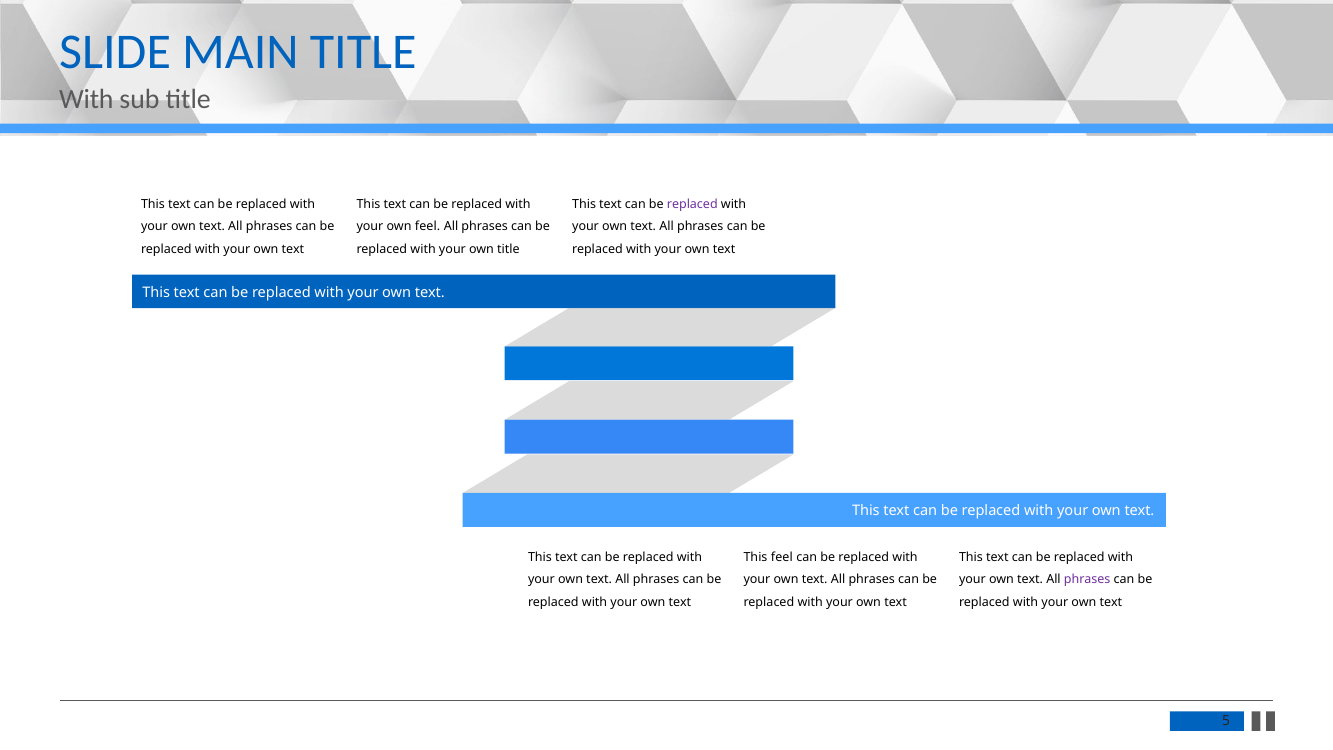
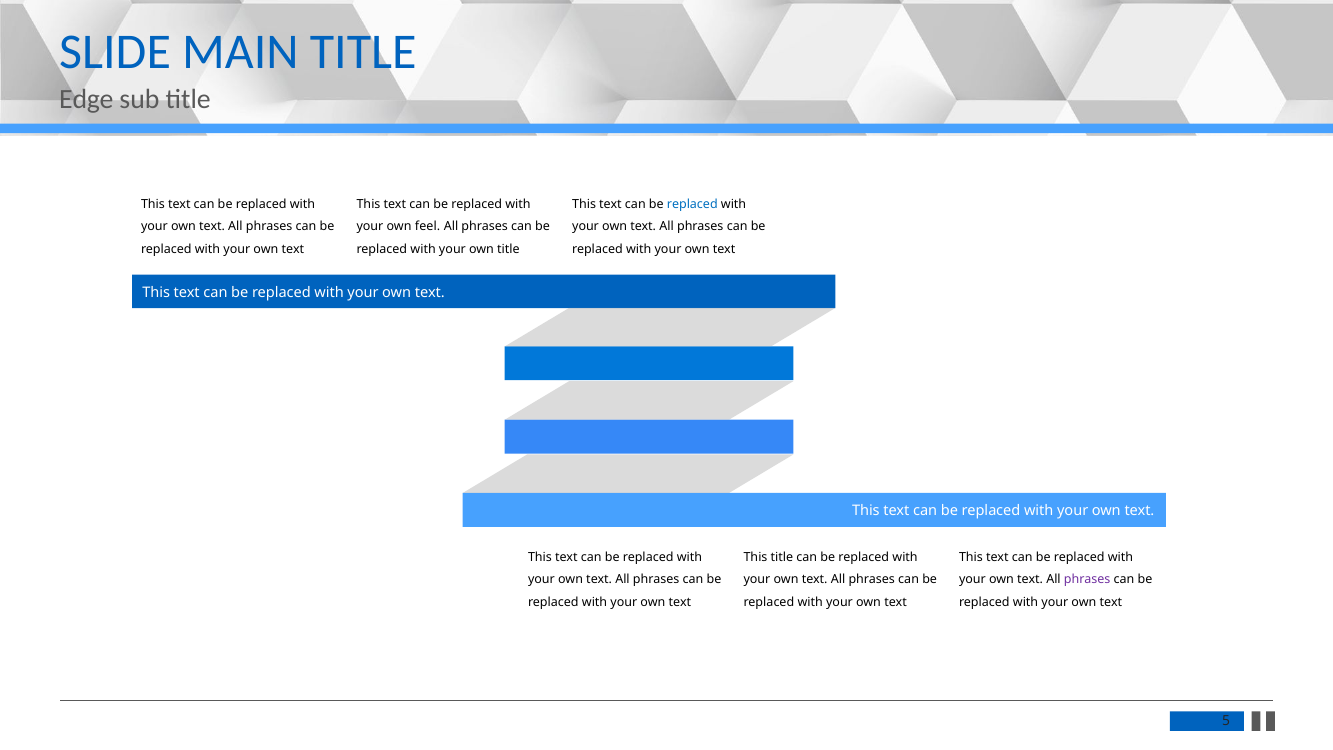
With: With -> Edge (86, 99)
replaced colour: purple -> blue (692, 204)
This feel: feel -> title (782, 557)
